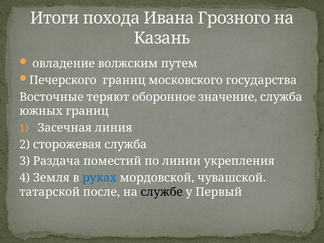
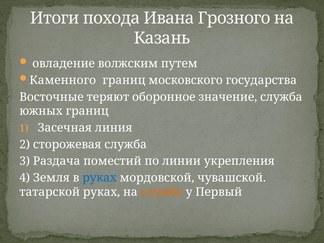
Печерского: Печерского -> Каменного (63, 80)
татарской после: после -> руках (102, 192)
службе colour: black -> orange (162, 192)
